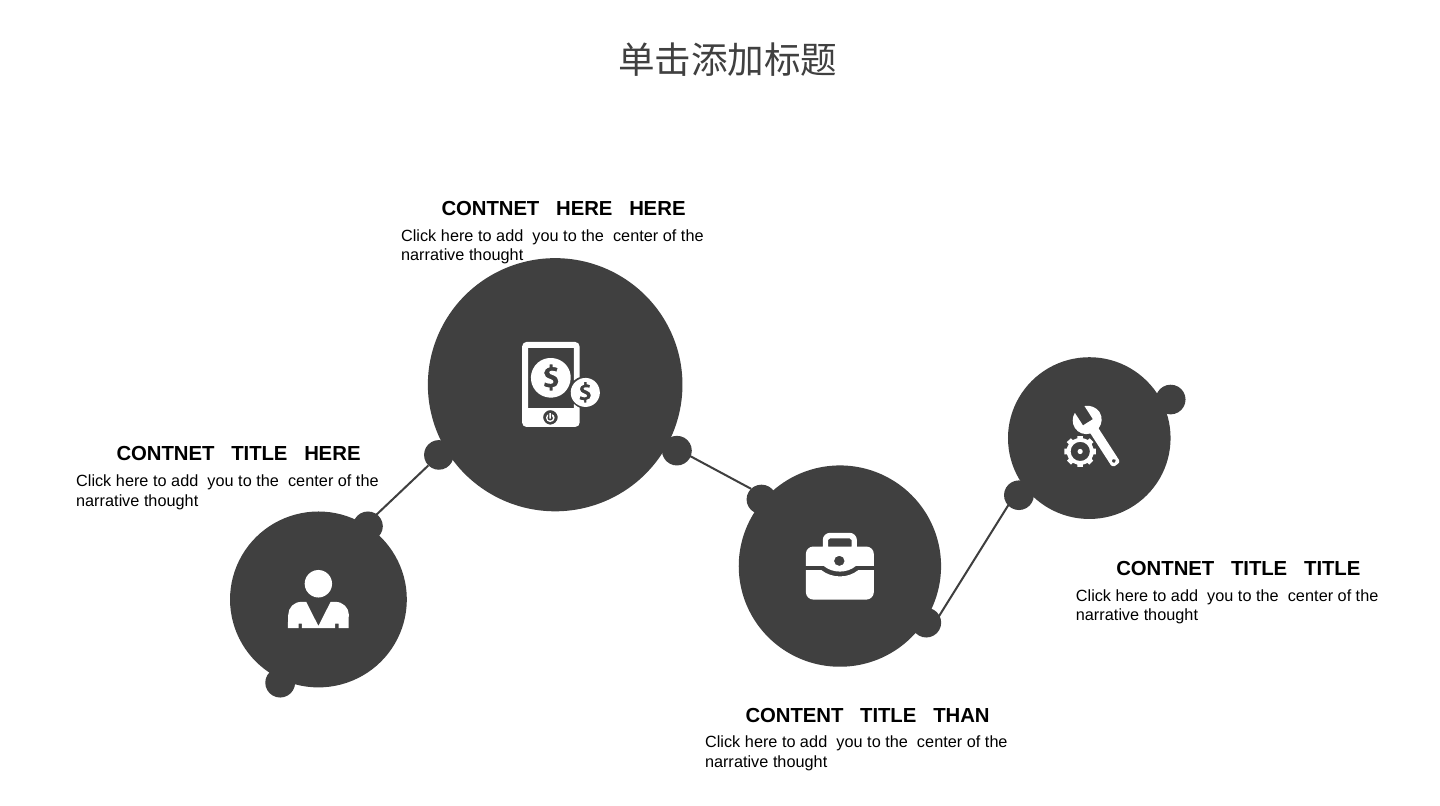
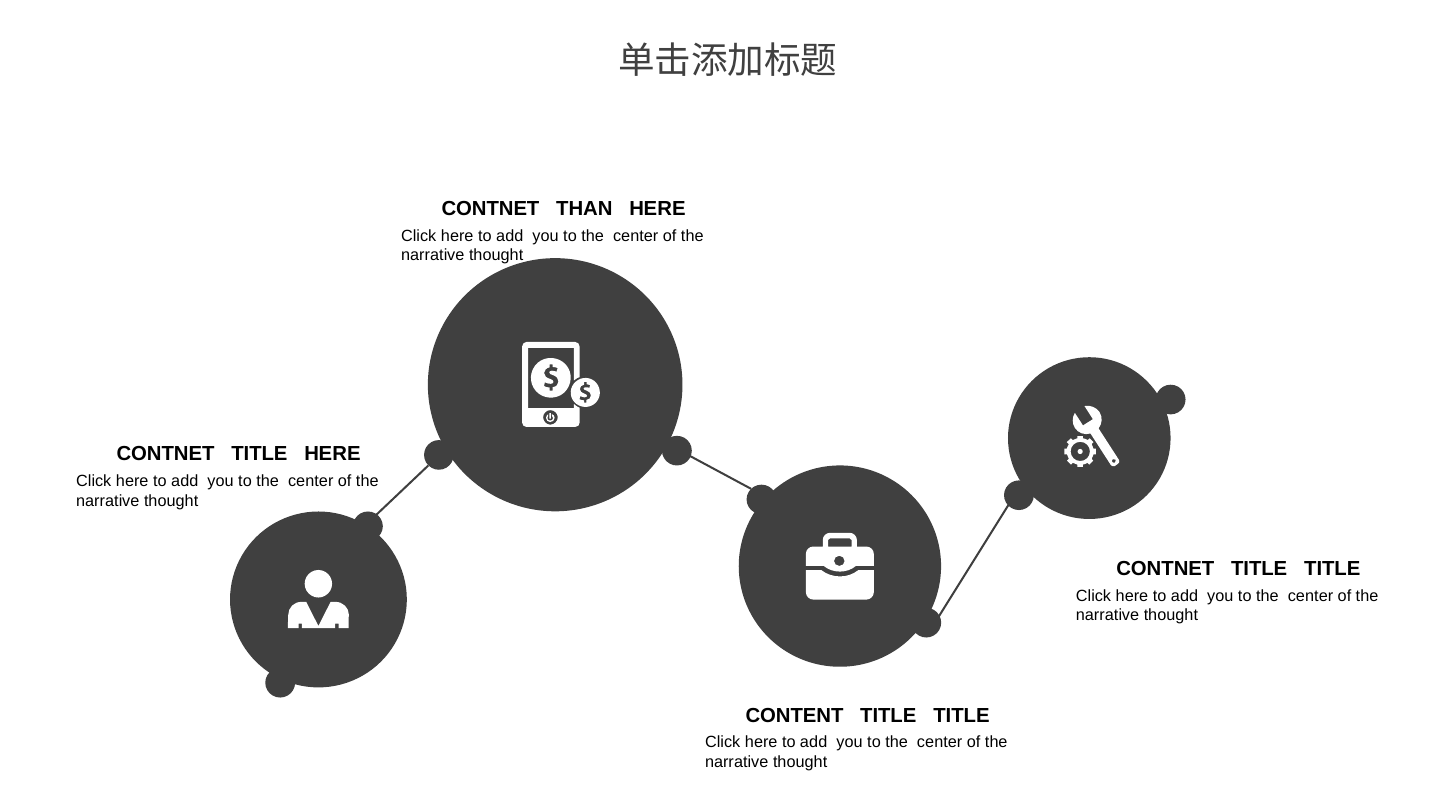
CONTNET HERE: HERE -> THAN (584, 209)
THAN: THAN -> TITLE (961, 716)
